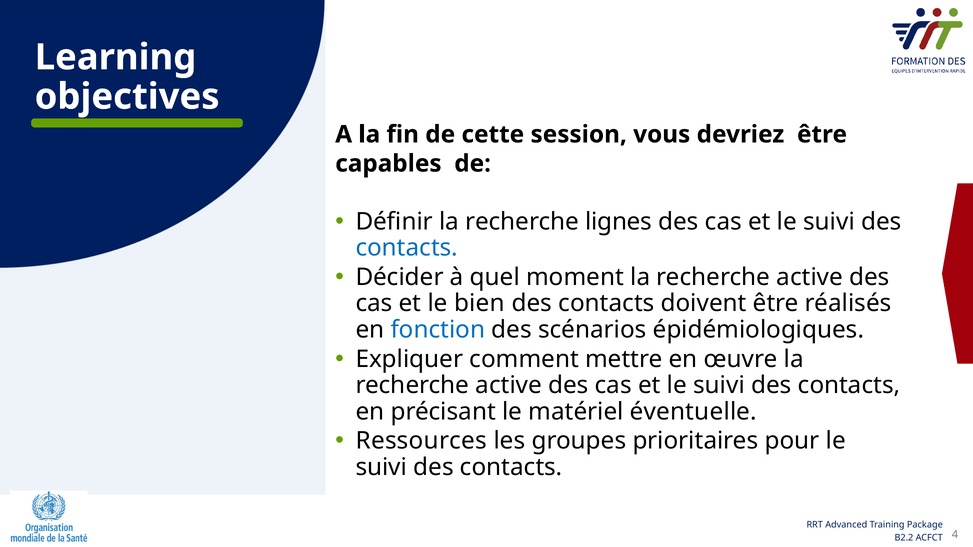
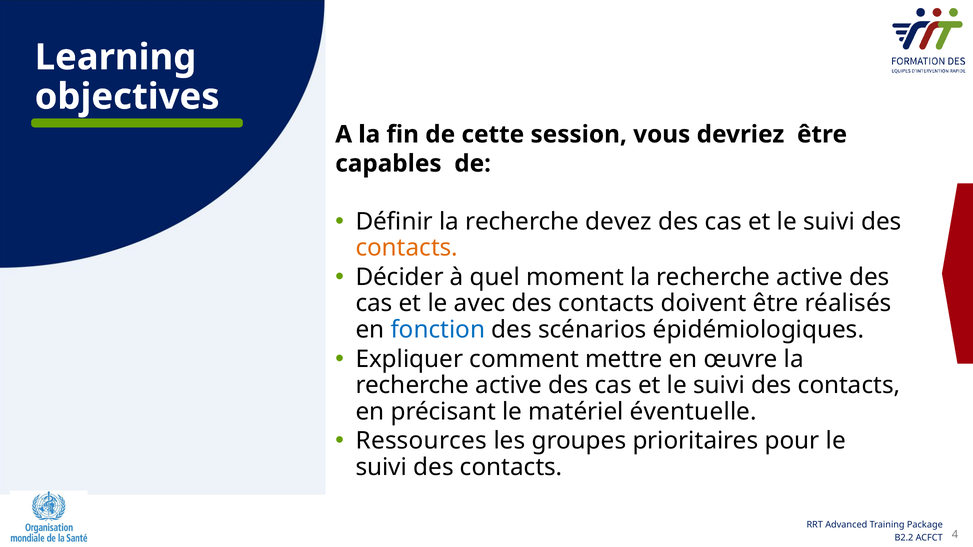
lignes: lignes -> devez (619, 222)
contacts colour: blue -> orange (407, 248)
bien: bien -> avec (480, 304)
